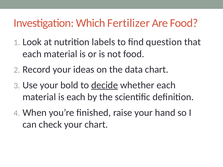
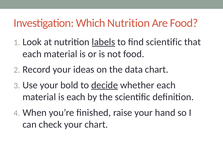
Which Fertilizer: Fertilizer -> Nutrition (129, 23)
labels underline: none -> present (103, 42)
find question: question -> scientific (164, 42)
